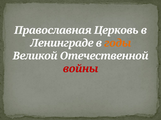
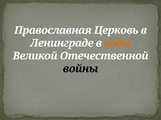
войны colour: red -> black (81, 69)
